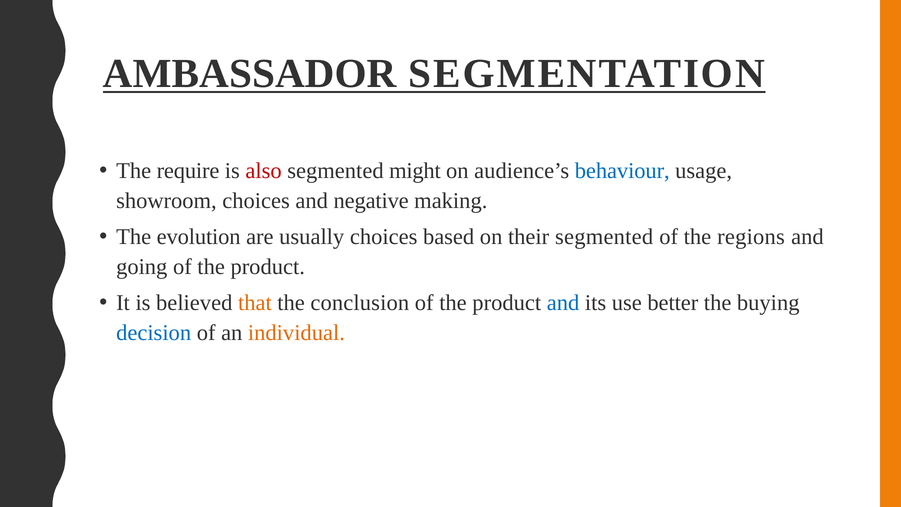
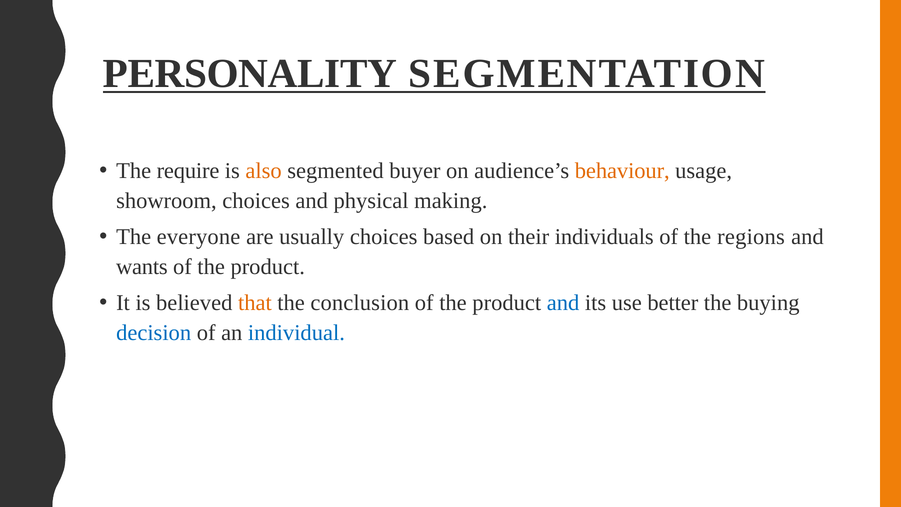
AMBASSADOR: AMBASSADOR -> PERSONALITY (250, 74)
also colour: red -> orange (264, 171)
might: might -> buyer (415, 171)
behaviour colour: blue -> orange (622, 171)
negative: negative -> physical (371, 201)
evolution: evolution -> everyone (198, 237)
their segmented: segmented -> individuals (604, 237)
going: going -> wants (142, 267)
individual colour: orange -> blue (296, 333)
